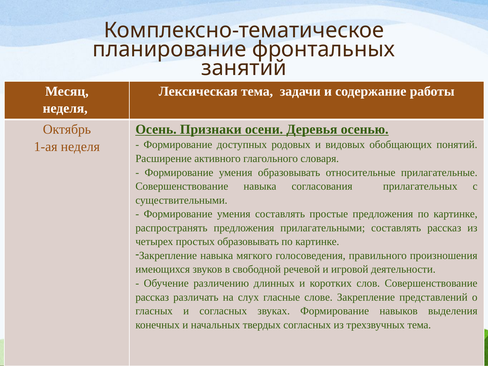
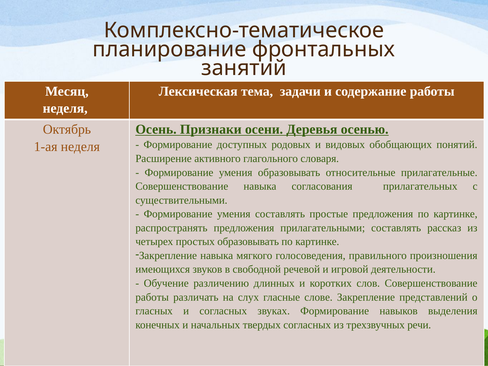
рассказ: рассказ -> работы (152, 297)
трехзвучных тема: тема -> речи (419, 325)
